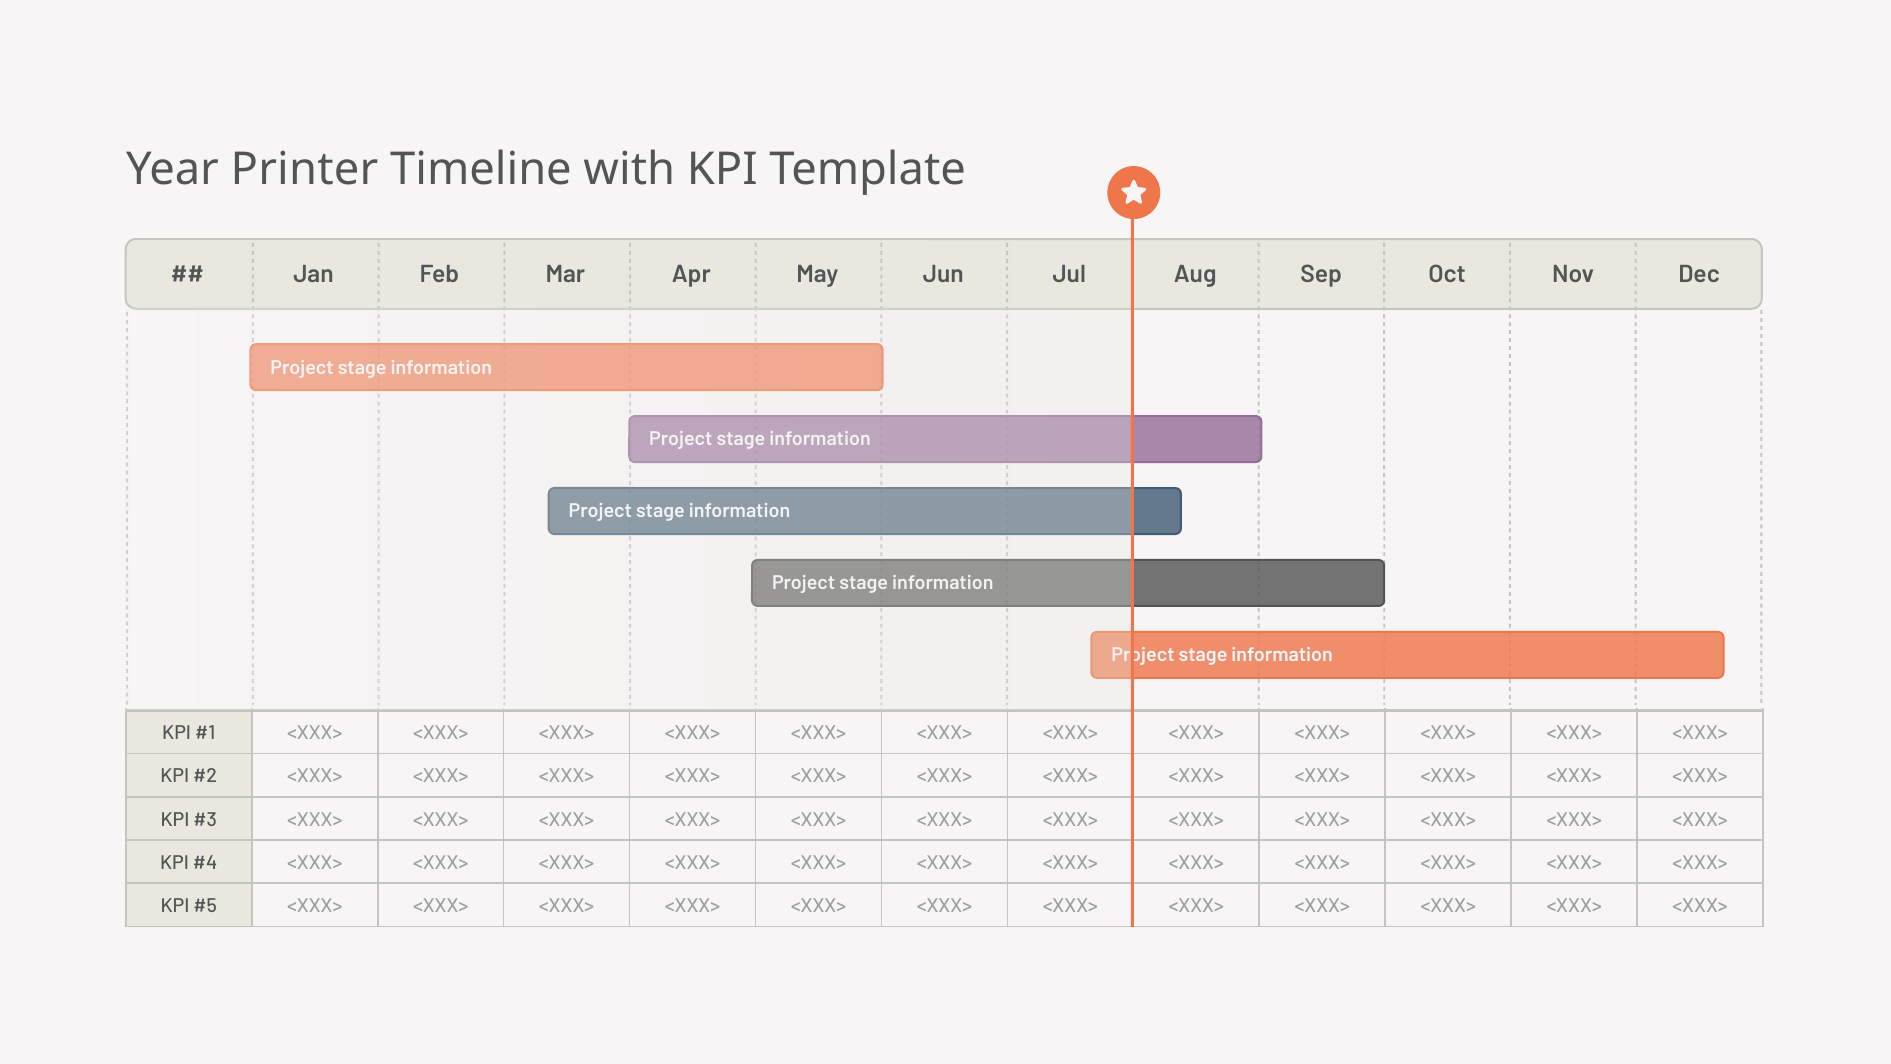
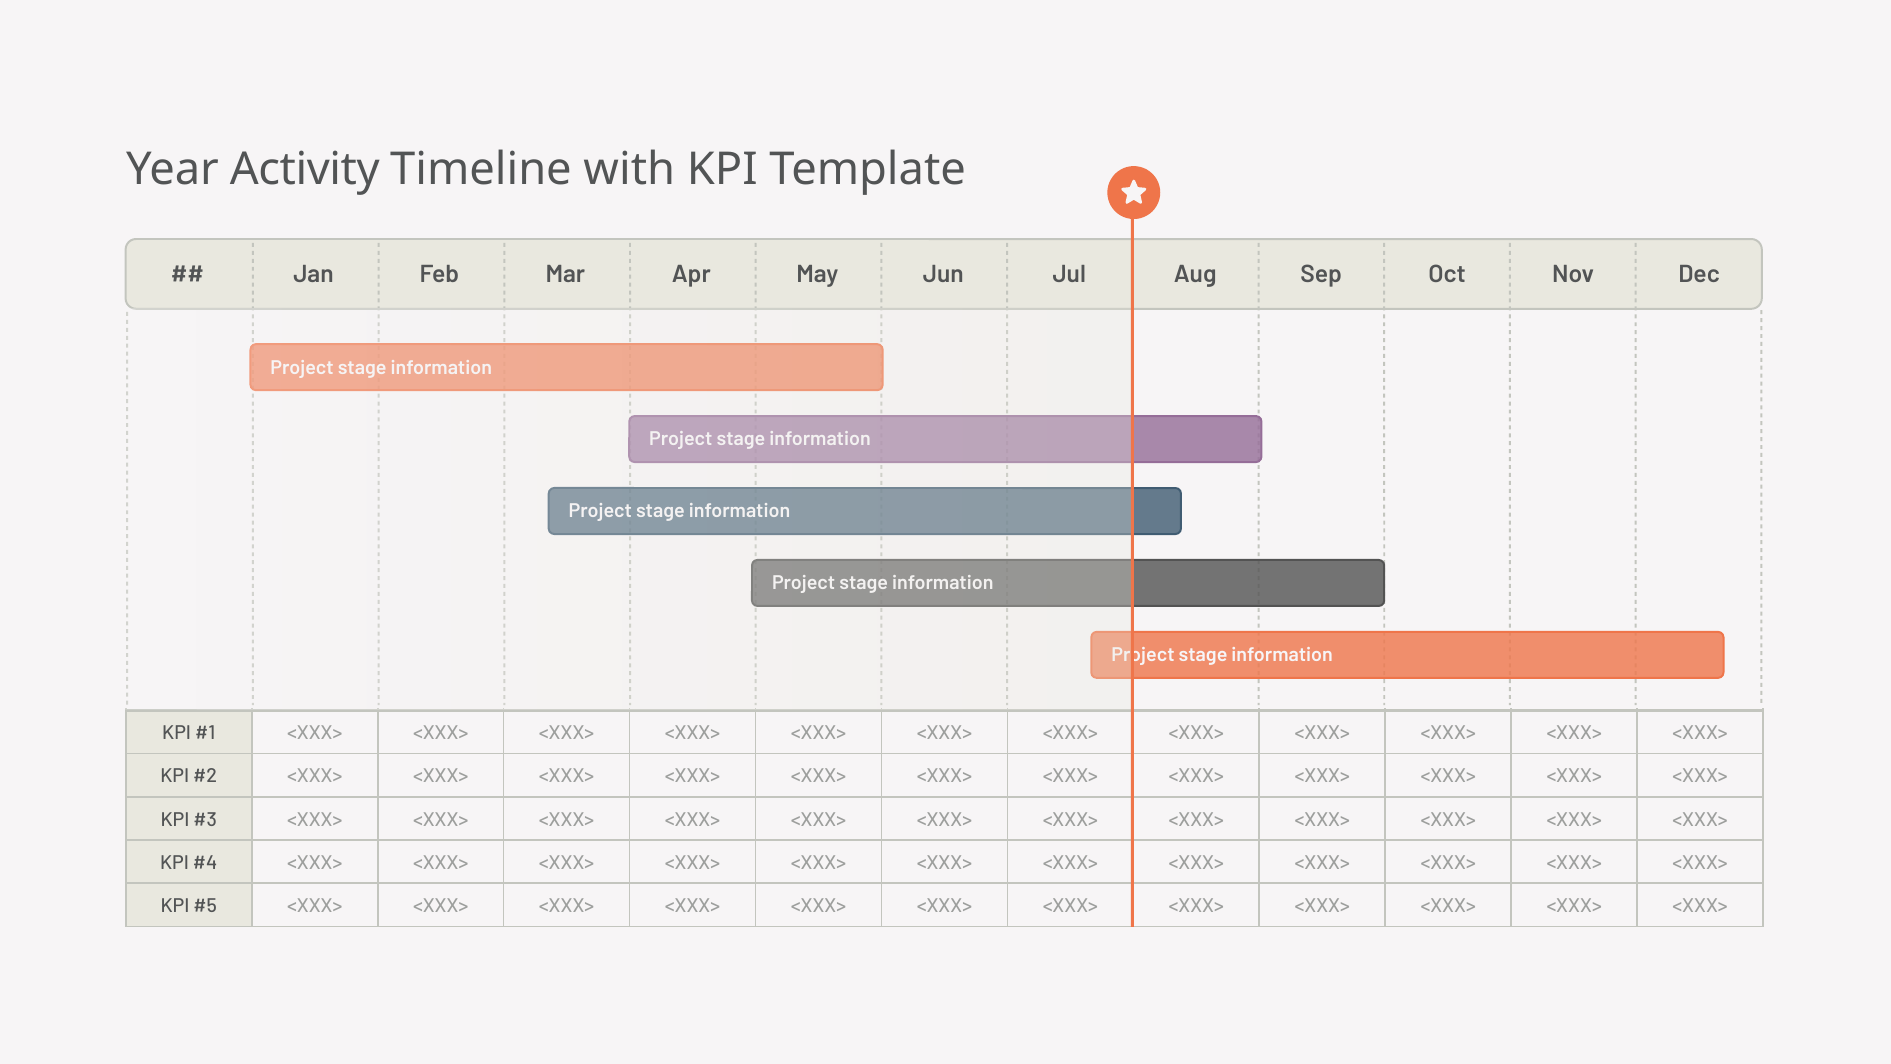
Printer: Printer -> Activity (305, 170)
